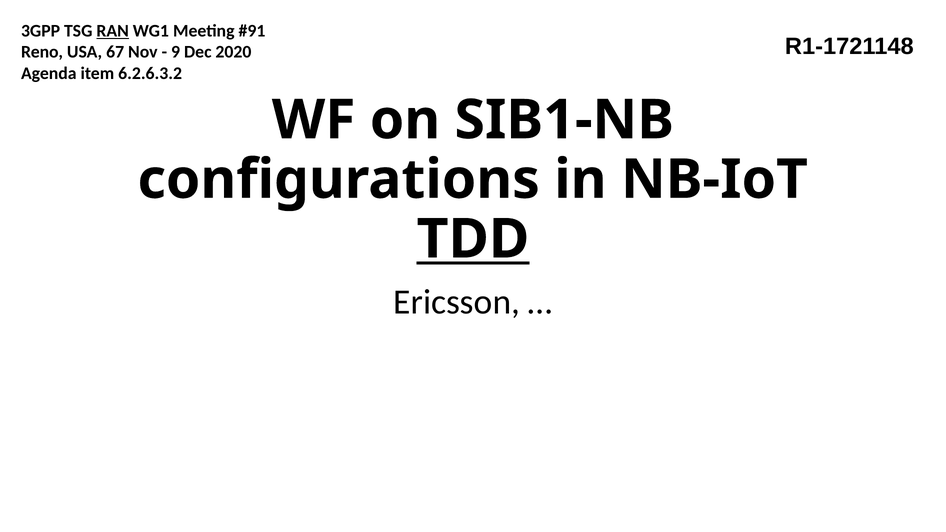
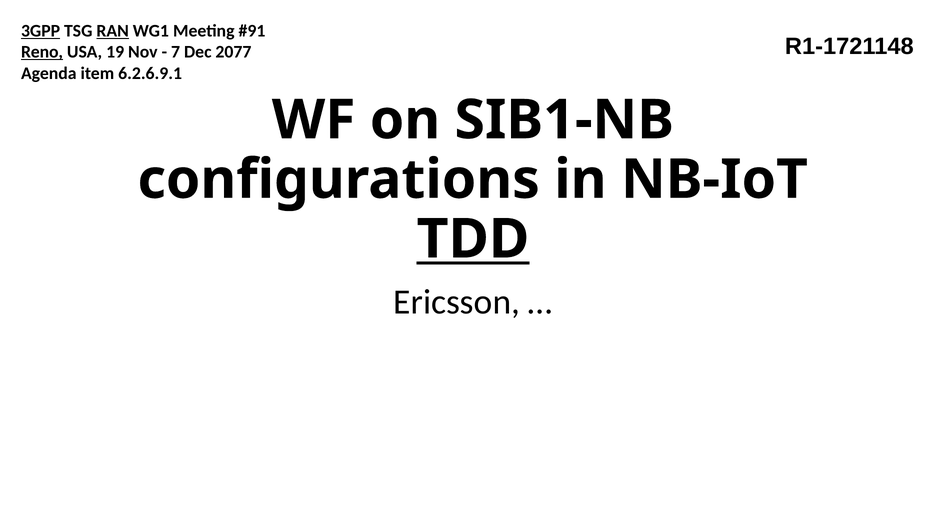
3GPP underline: none -> present (41, 31)
Reno underline: none -> present (42, 52)
67: 67 -> 19 (115, 52)
9: 9 -> 7 (176, 52)
2020: 2020 -> 2077 (233, 52)
6.2.6.3.2: 6.2.6.3.2 -> 6.2.6.9.1 (150, 73)
